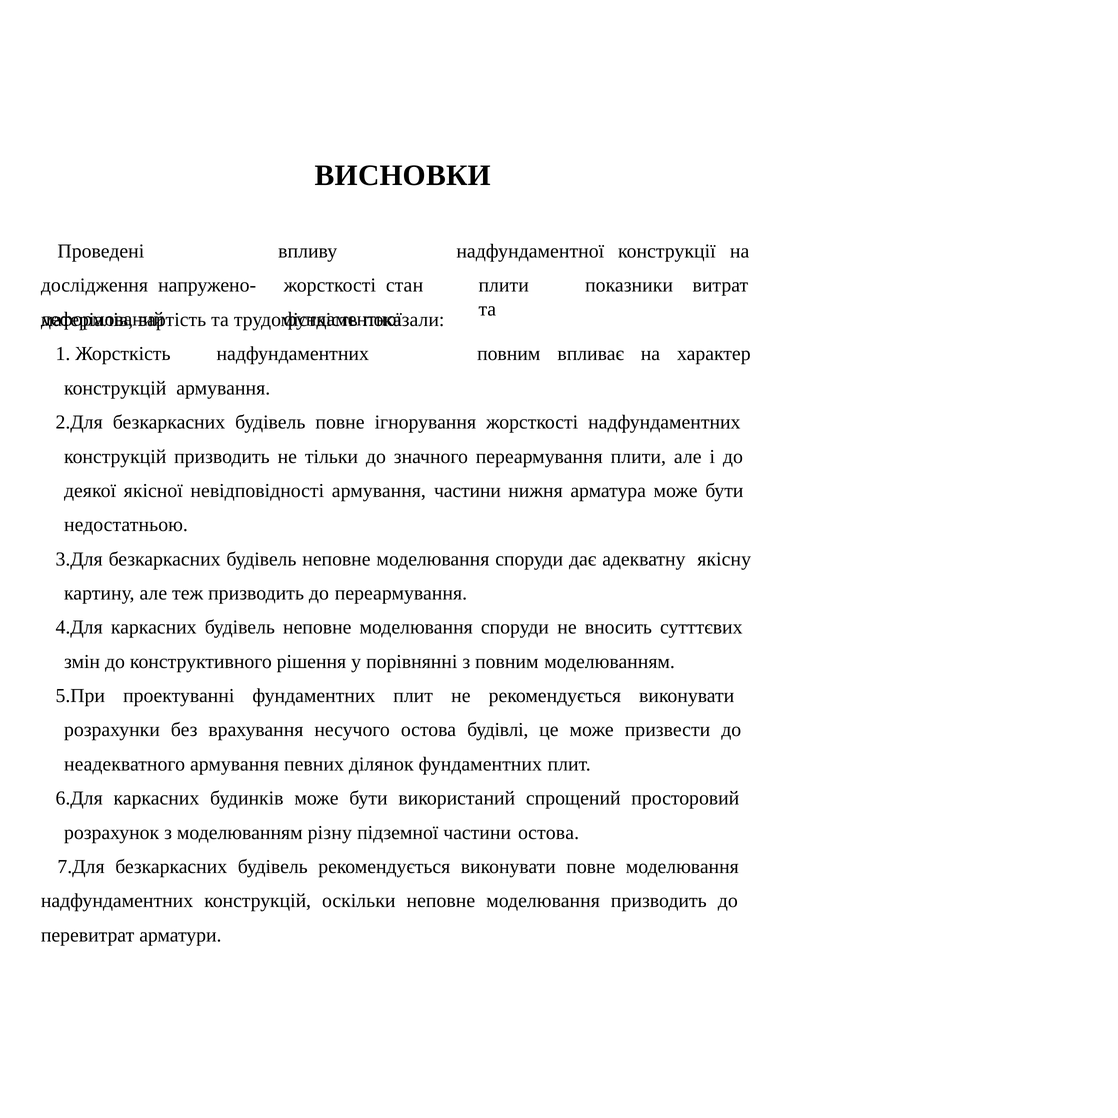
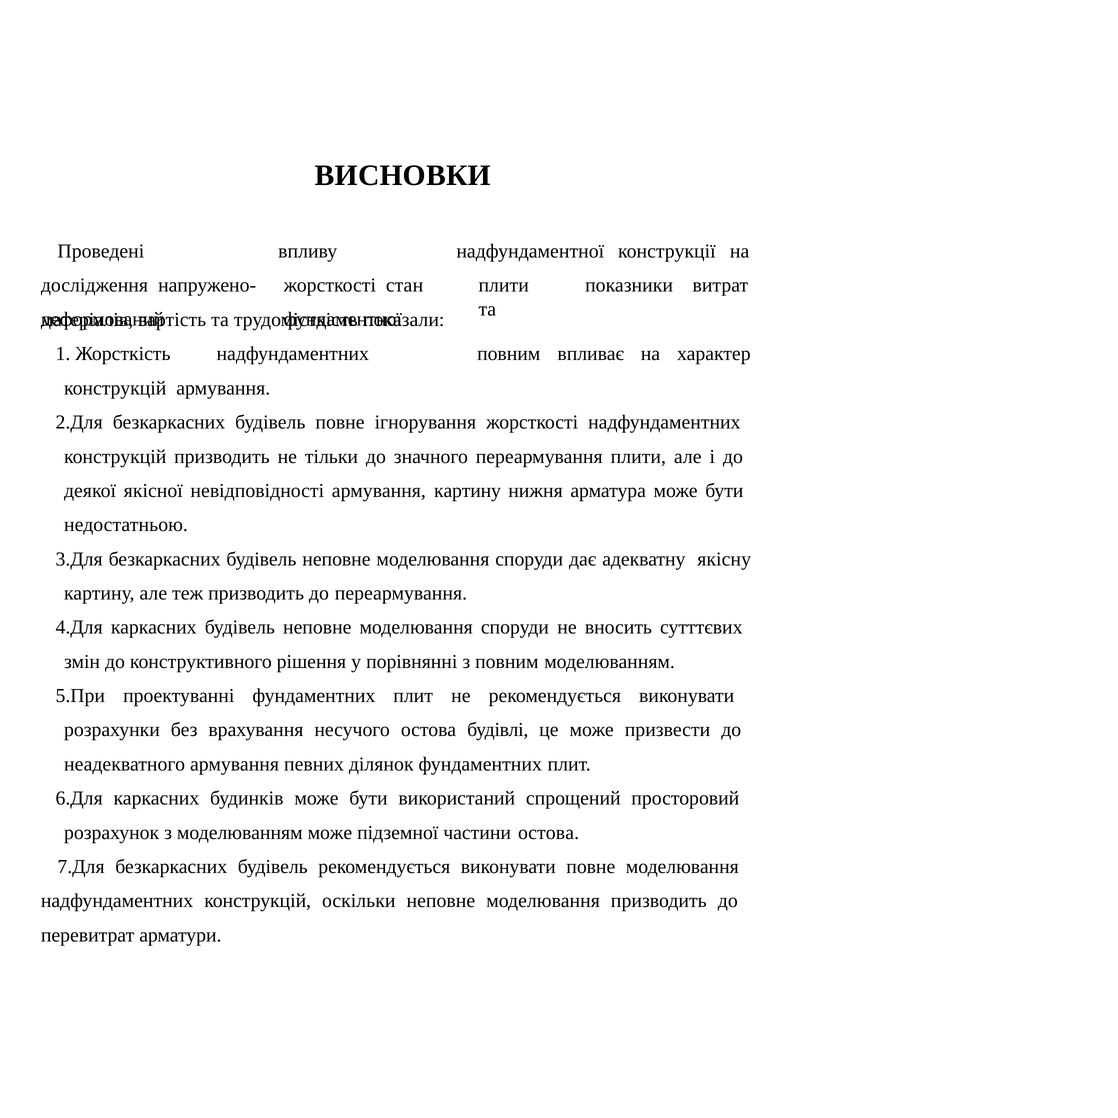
армування частини: частини -> картину (468, 491)
моделюванням різну: різну -> може (330, 832)
